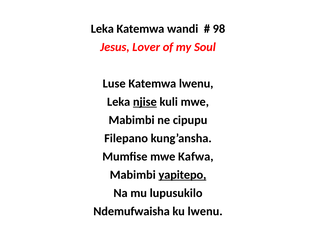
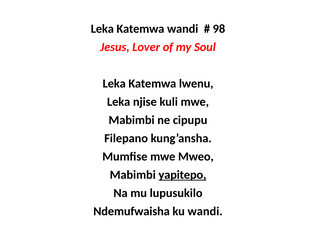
Luse: Luse -> Leka (114, 84)
njise underline: present -> none (145, 102)
Kafwa: Kafwa -> Mweo (196, 157)
ku lwenu: lwenu -> wandi (205, 211)
